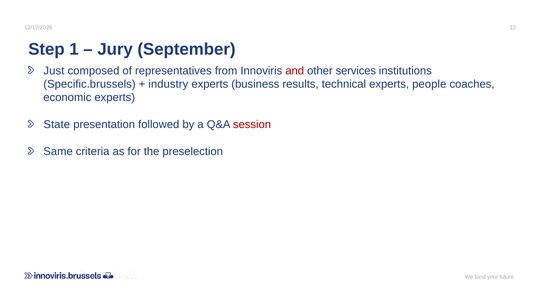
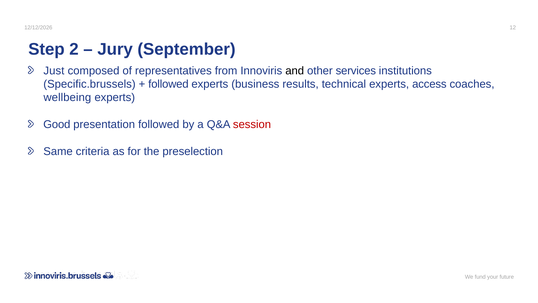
1: 1 -> 2 (74, 49)
and colour: red -> black (295, 71)
industry: industry -> followed (168, 84)
people: people -> access (429, 84)
economic: economic -> wellbeing (67, 97)
State: State -> Good (57, 124)
